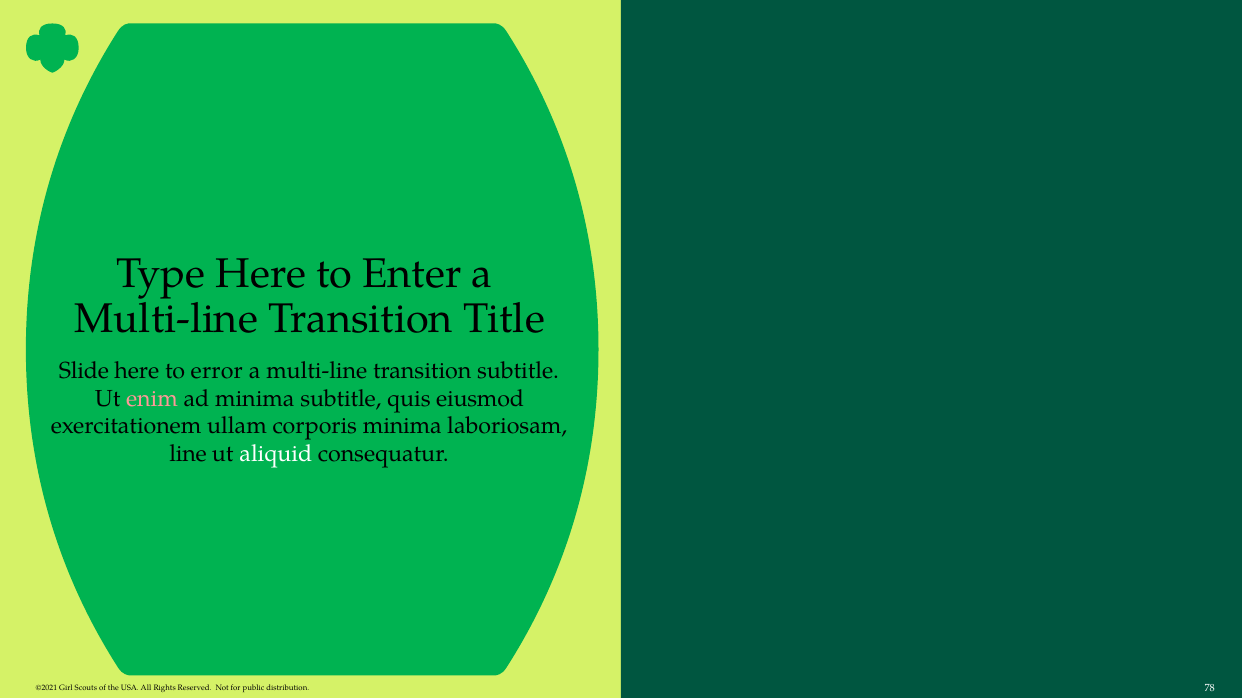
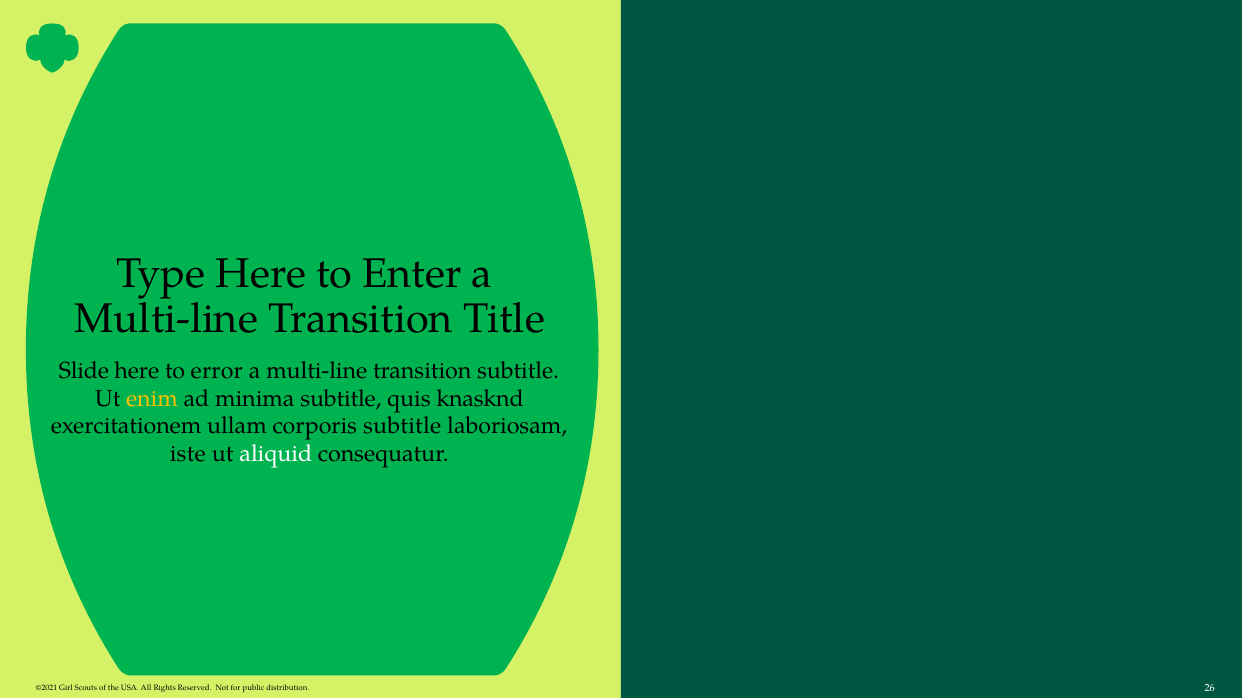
enim colour: pink -> yellow (152, 399)
eiusmod: eiusmod -> knasknd (480, 399)
corporis minima: minima -> subtitle (402, 427)
line: line -> iste (188, 455)
78: 78 -> 26 (1210, 688)
